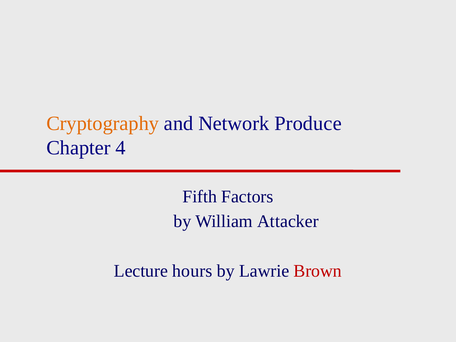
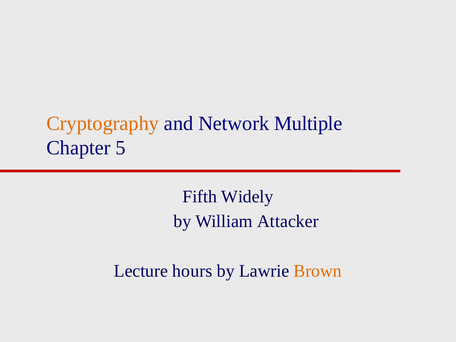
Produce: Produce -> Multiple (308, 123)
4: 4 -> 5 (121, 148)
Factors: Factors -> Widely (247, 197)
Brown colour: red -> orange (318, 271)
